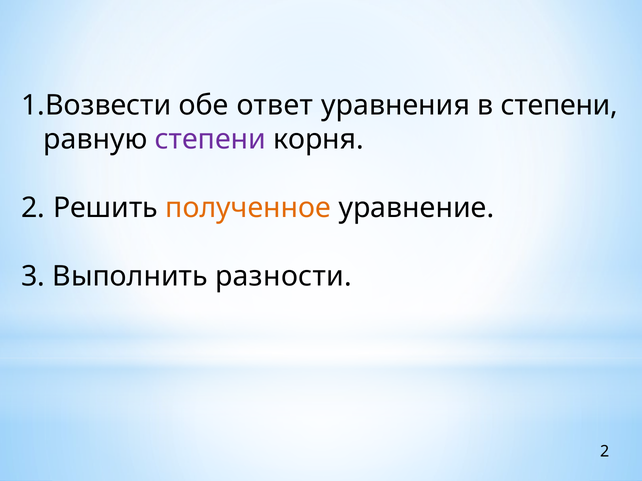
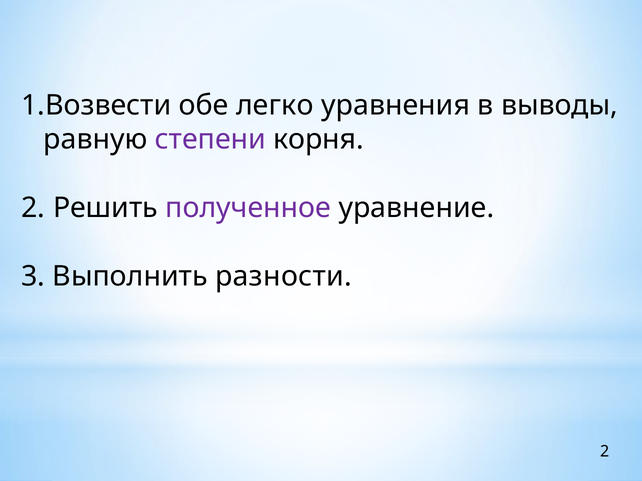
ответ: ответ -> легко (275, 105)
в степени: степени -> выводы (559, 105)
полученное colour: orange -> purple (248, 208)
